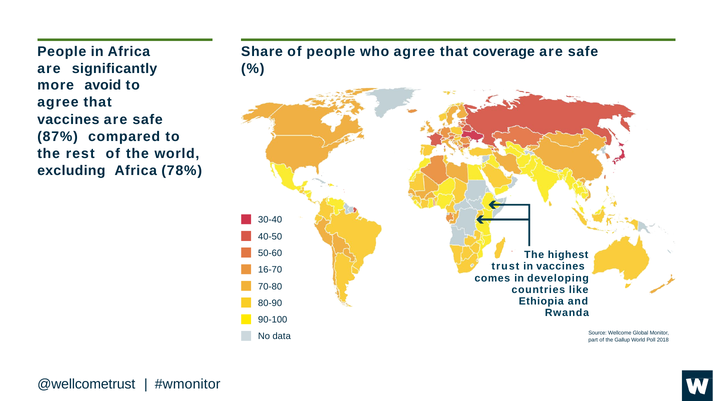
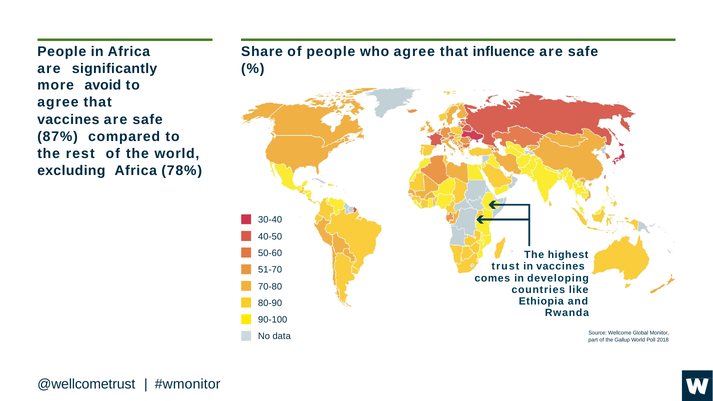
coverage: coverage -> influence (504, 52)
16-70: 16-70 -> 51-70 (270, 270)
